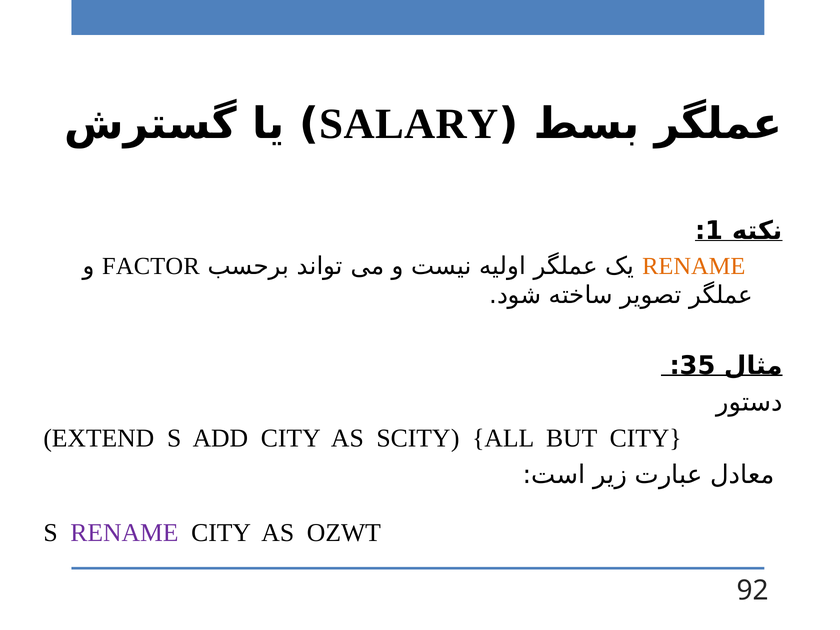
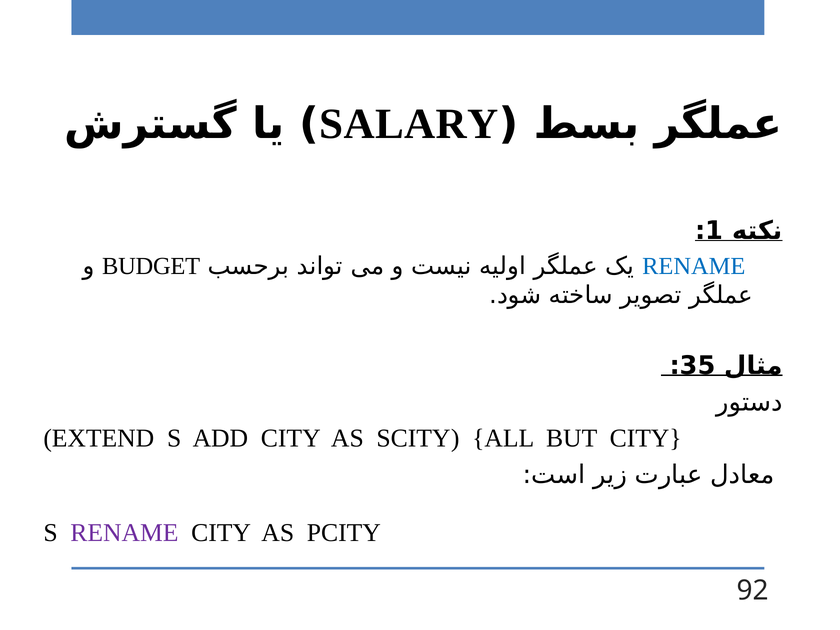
FACTOR: FACTOR -> BUDGET (151, 266)
RENAME colour: orange -> blue (694, 266)
OZWT: OZWT -> PCITY (344, 533)
